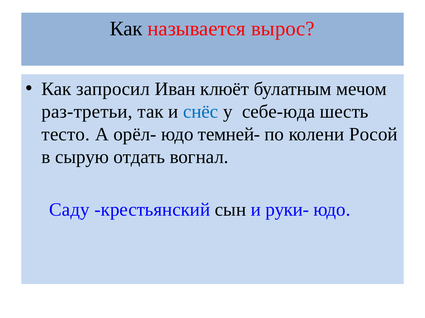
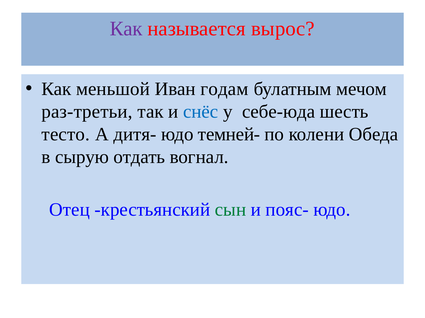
Как colour: black -> purple (126, 29)
запросил: запросил -> меньшой (113, 89)
клюёт: клюёт -> годам (225, 89)
орёл-: орёл- -> дитя- (135, 135)
Росой: Росой -> Обеда (374, 135)
Саду: Саду -> Отец (69, 210)
сын colour: black -> green (231, 210)
руки-: руки- -> пояс- (287, 210)
